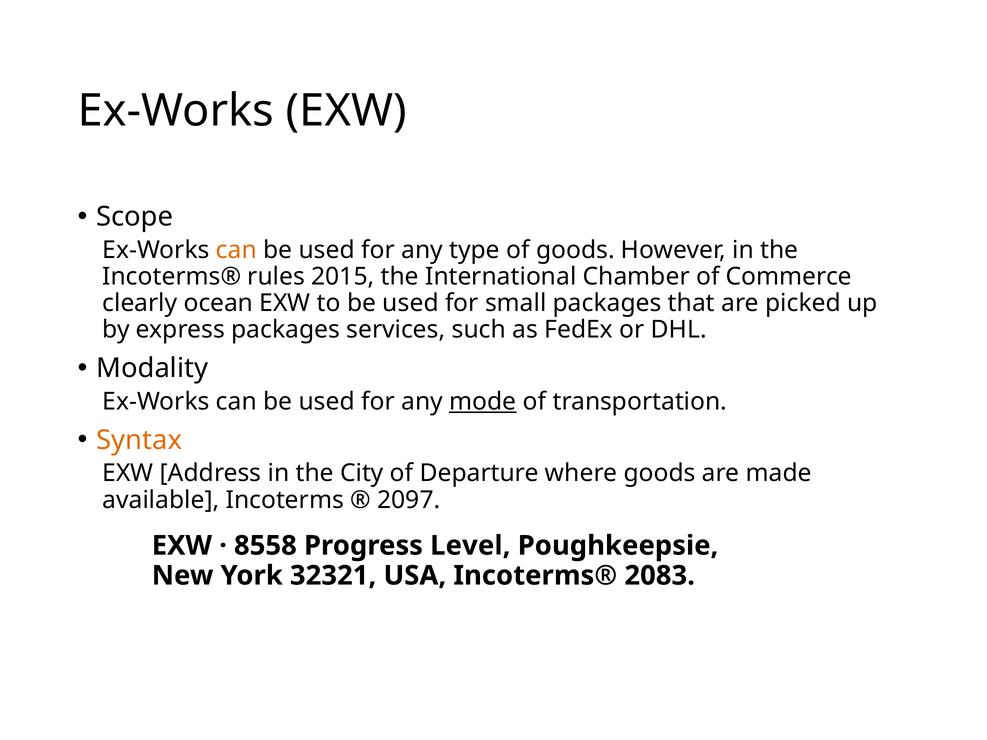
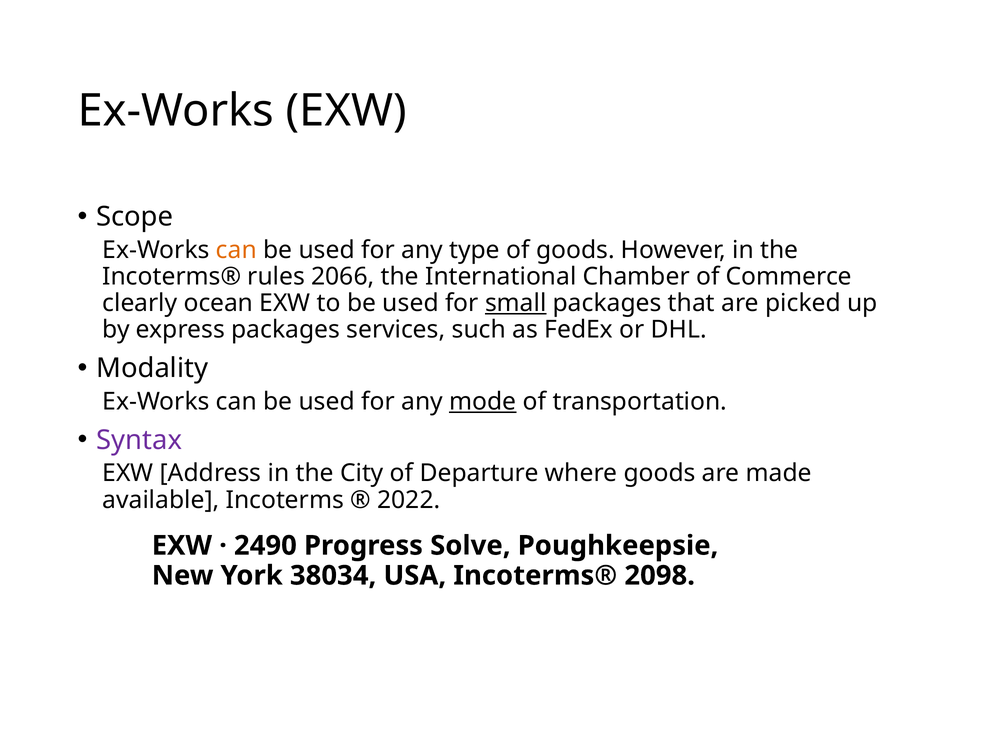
2015: 2015 -> 2066 (343, 277)
small underline: none -> present (516, 303)
Syntax colour: orange -> purple (139, 440)
2097: 2097 -> 2022 (409, 500)
8558: 8558 -> 2490 (265, 546)
Level: Level -> Solve (470, 546)
32321: 32321 -> 38034 (333, 576)
2083: 2083 -> 2098 (660, 576)
